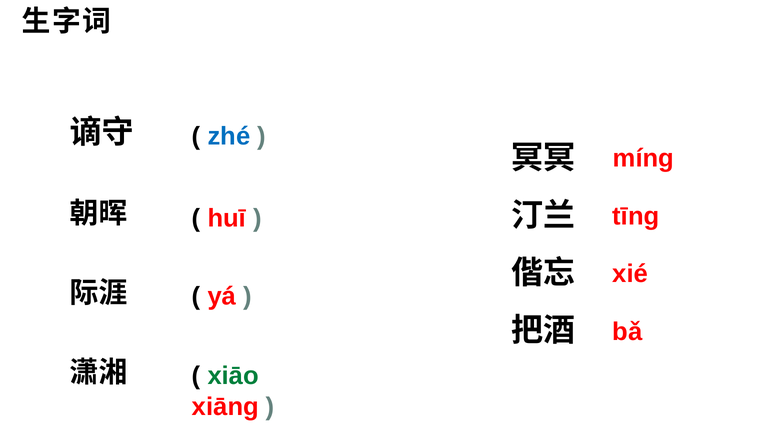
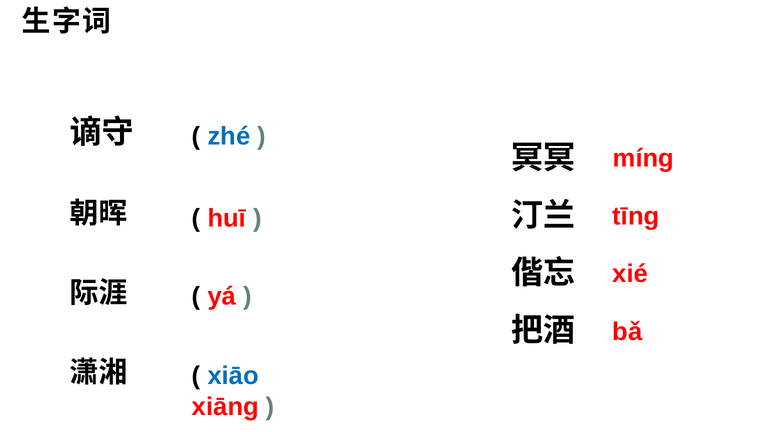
xiāo colour: green -> blue (233, 376)
